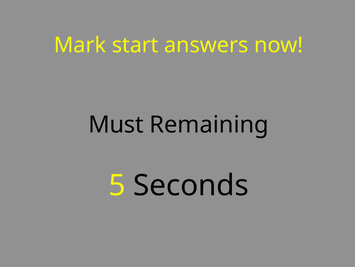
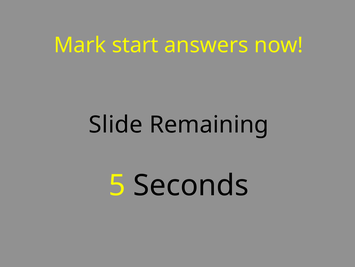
Must: Must -> Slide (116, 124)
